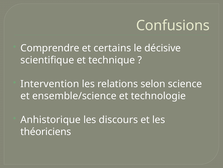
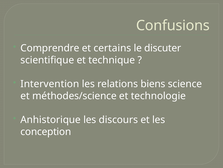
décisive: décisive -> discuter (163, 48)
selon: selon -> biens (153, 84)
ensemble/science: ensemble/science -> méthodes/science (74, 95)
théoriciens: théoriciens -> conception (46, 131)
